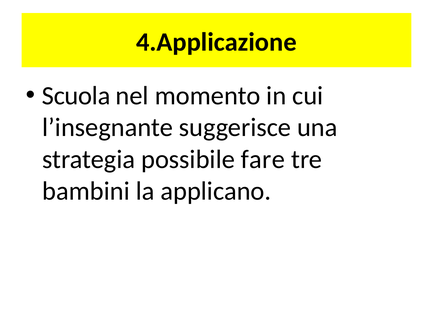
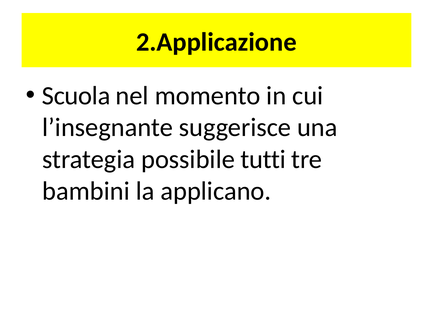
4.Applicazione: 4.Applicazione -> 2.Applicazione (216, 42)
fare: fare -> tutti (263, 159)
